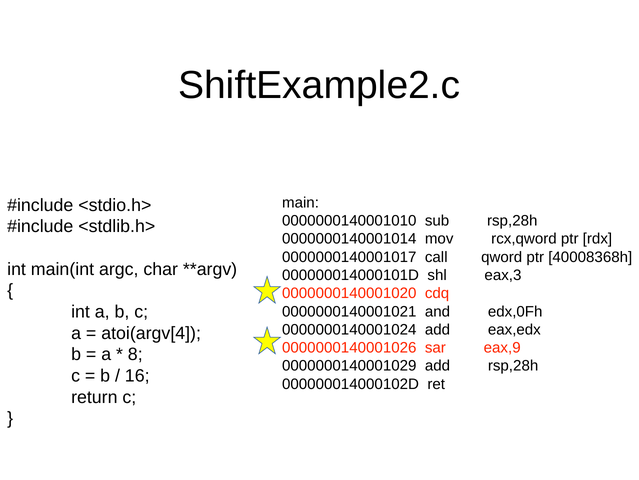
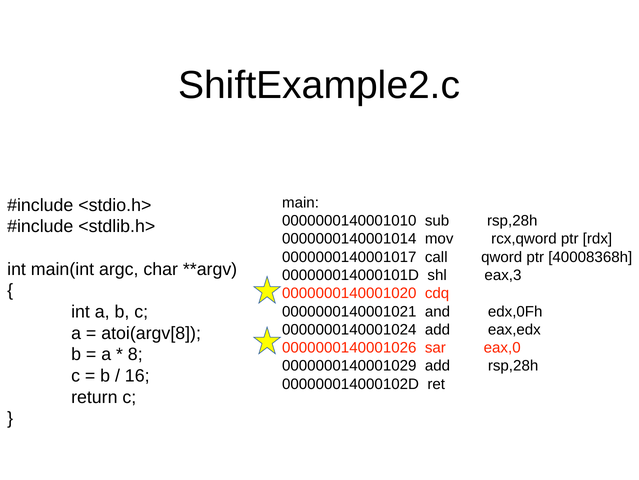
atoi(argv[4: atoi(argv[4 -> atoi(argv[8 (151, 333)
eax,9: eax,9 -> eax,0 (502, 347)
